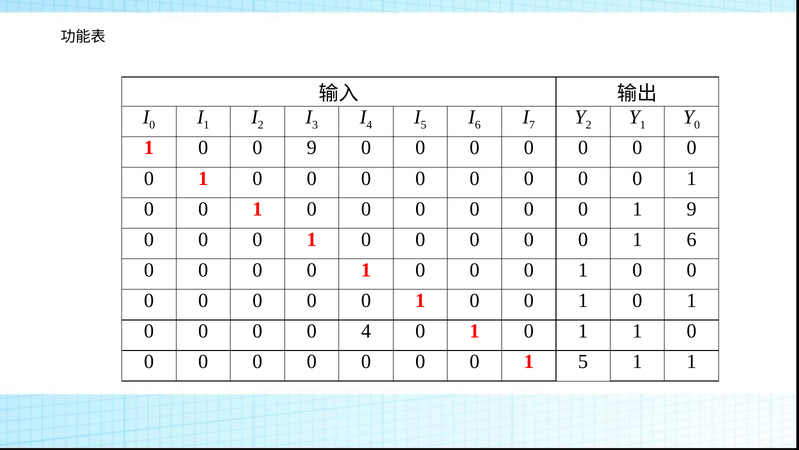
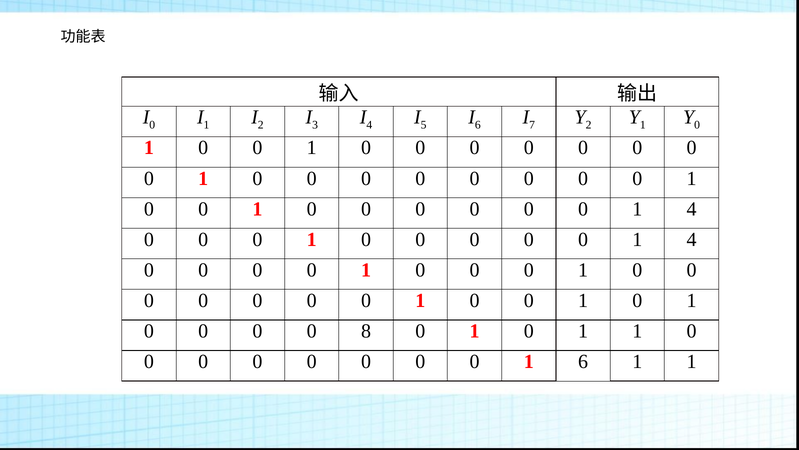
9: 9 -> 1 (312, 148)
9: 9 -> 4 (692, 209)
6: 6 -> 4 (692, 239)
0 4: 4 -> 8 (366, 331)
1 5: 5 -> 6 (583, 361)
